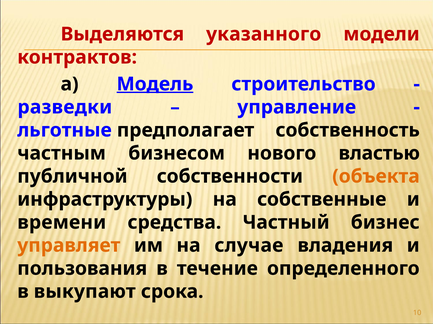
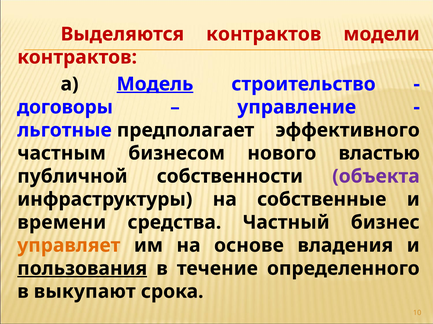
Выделяются указанного: указанного -> контрактов (264, 34)
разведки: разведки -> договоры (65, 107)
собственность: собственность -> эффективного (348, 130)
объекта colour: orange -> purple (376, 177)
случае: случае -> основе (249, 246)
пользования underline: none -> present (82, 269)
